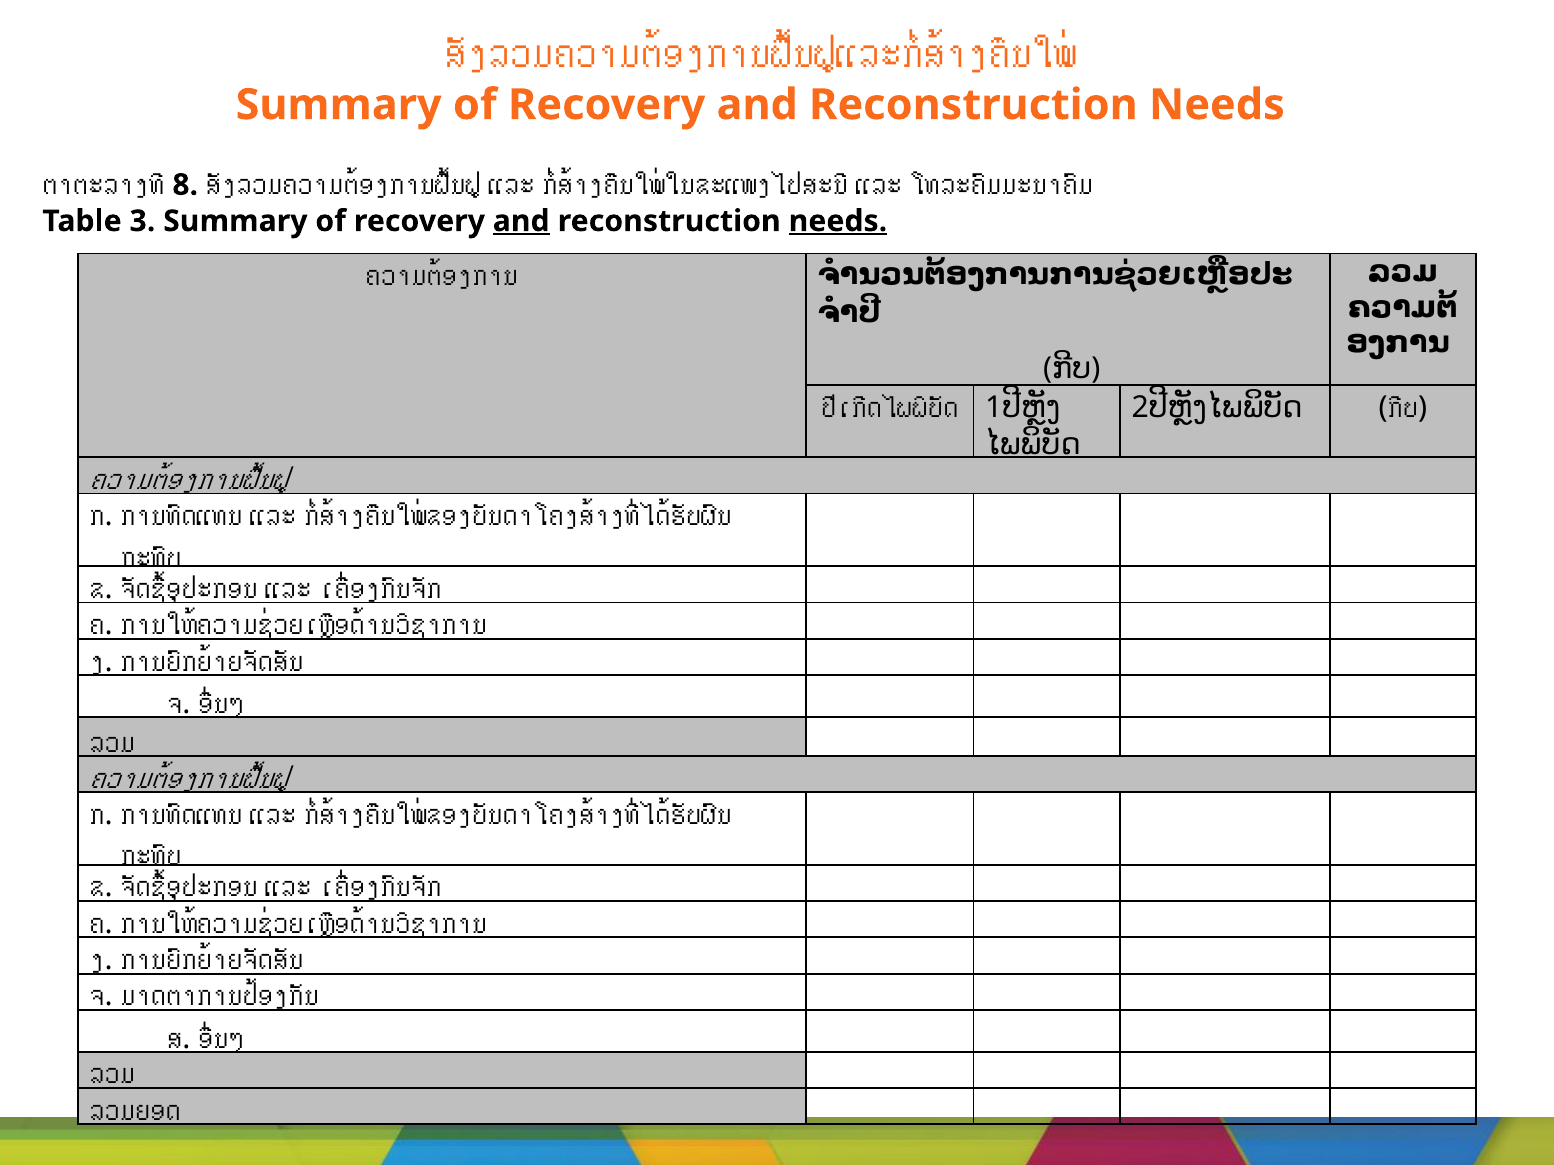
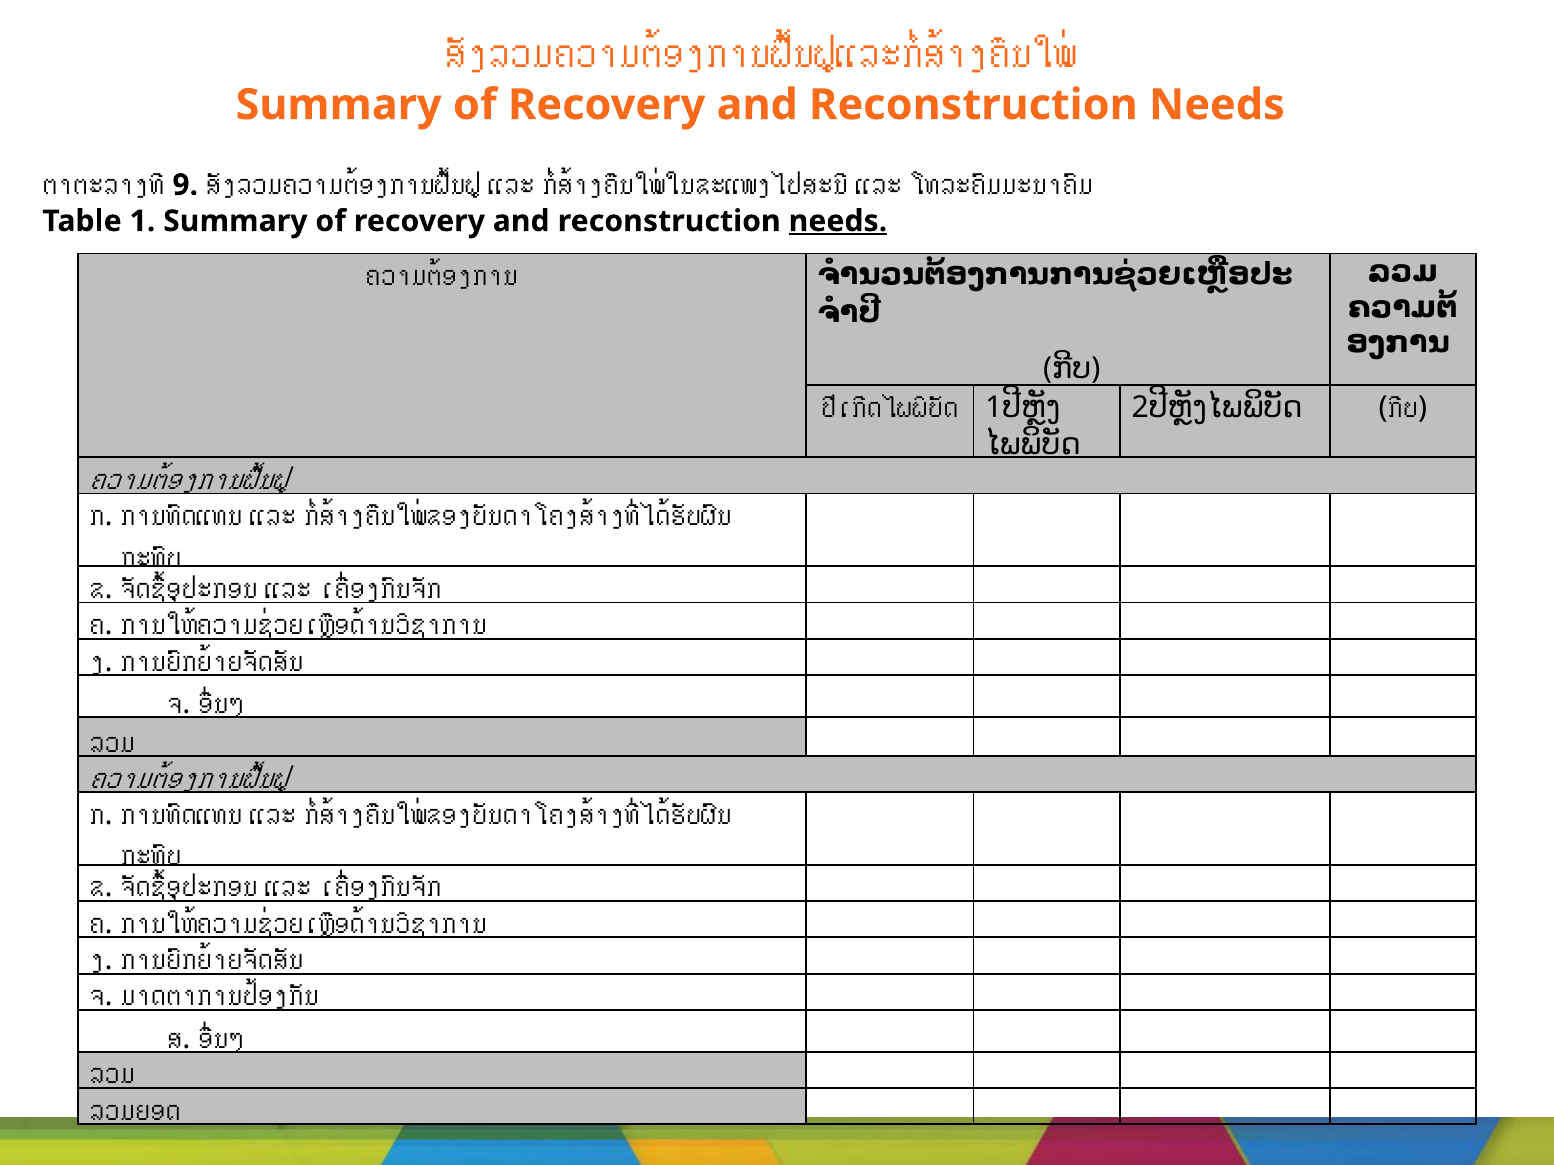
8: 8 -> 9 (185, 185)
Table 3: 3 -> 1 (142, 221)
and underline: present -> none (521, 221)
